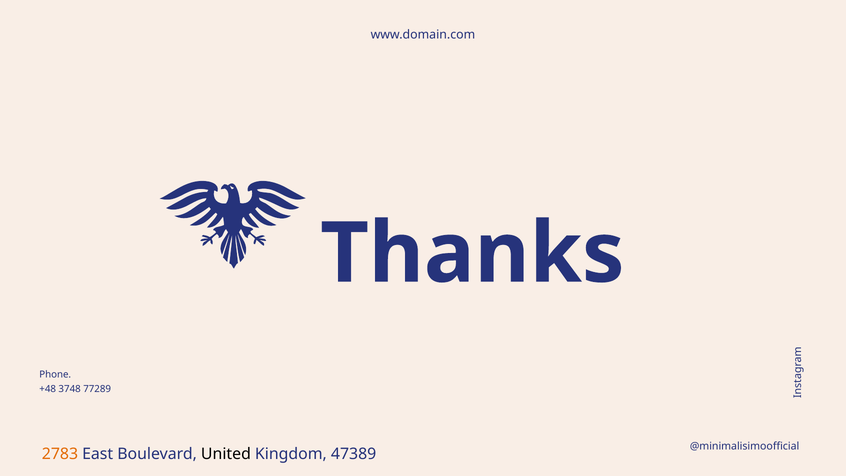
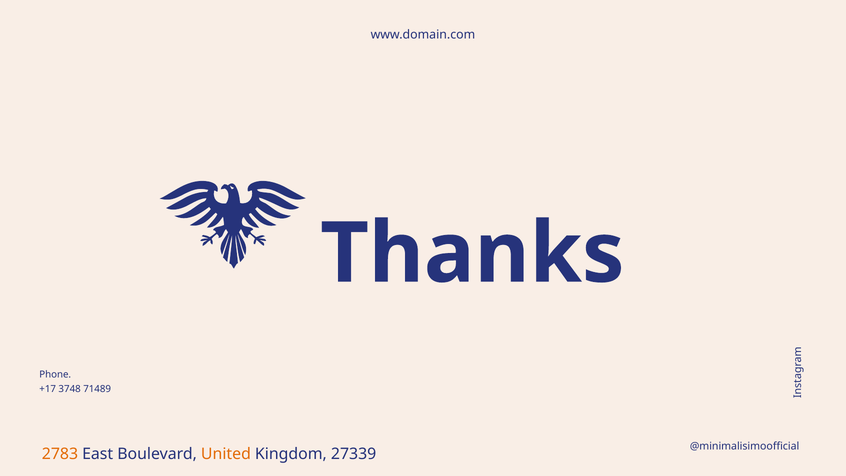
+48: +48 -> +17 (48, 389)
77289: 77289 -> 71489 (97, 389)
United colour: black -> orange (226, 454)
47389: 47389 -> 27339 (354, 454)
